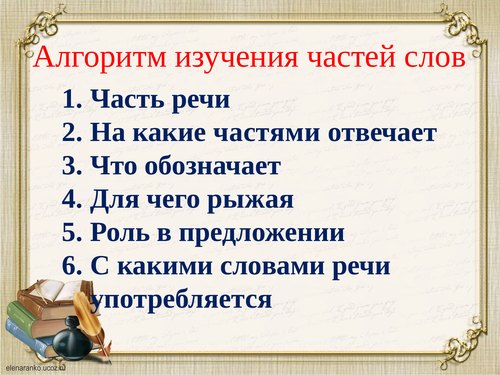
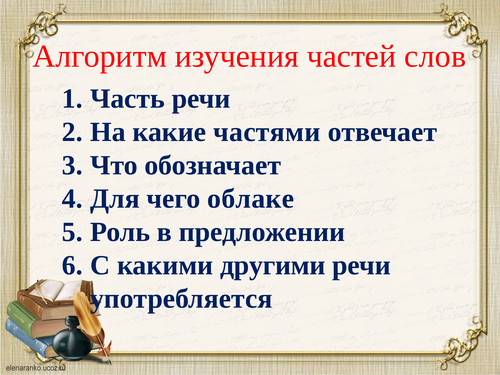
рыжая: рыжая -> облаке (251, 199)
словами: словами -> другими (273, 265)
